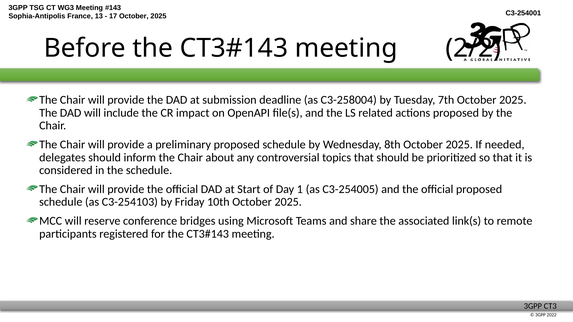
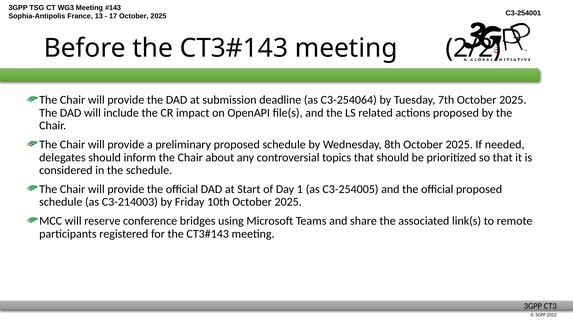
C3-258004: C3-258004 -> C3-254064 (349, 100)
C3-254103: C3-254103 -> C3-214003 (130, 202)
